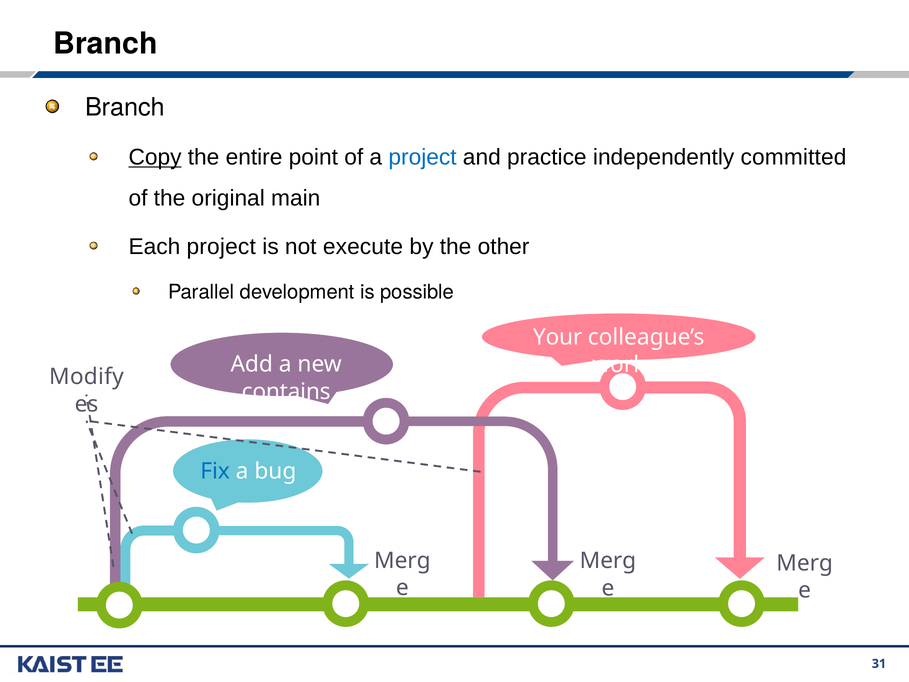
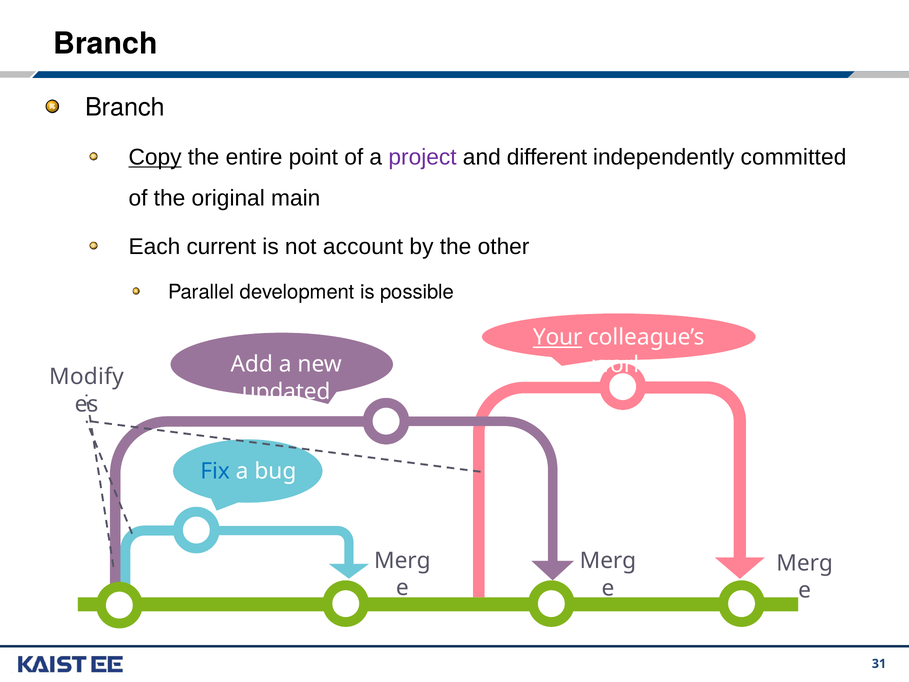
project colour: blue -> purple (423, 157)
practice: practice -> different (547, 157)
Each project: project -> current (221, 247)
execute: execute -> account (363, 247)
Your underline: none -> present (558, 337)
contains: contains -> updated (286, 391)
